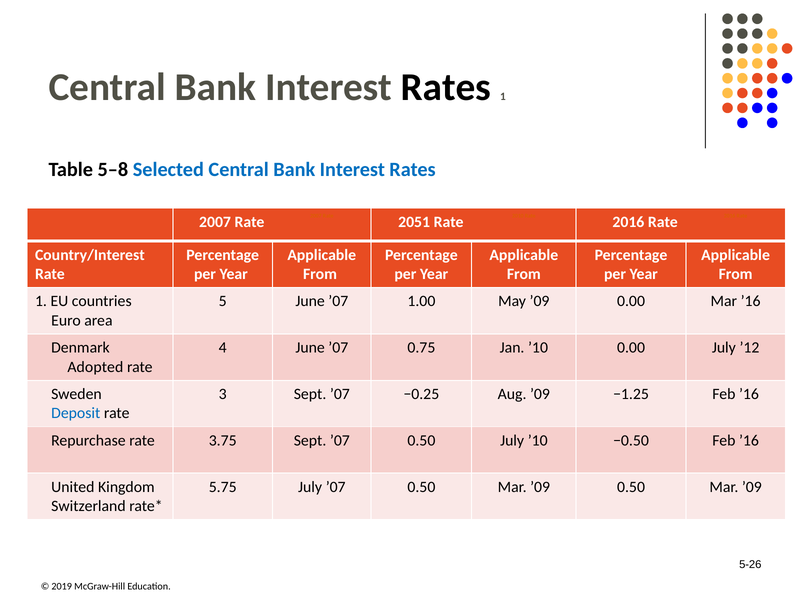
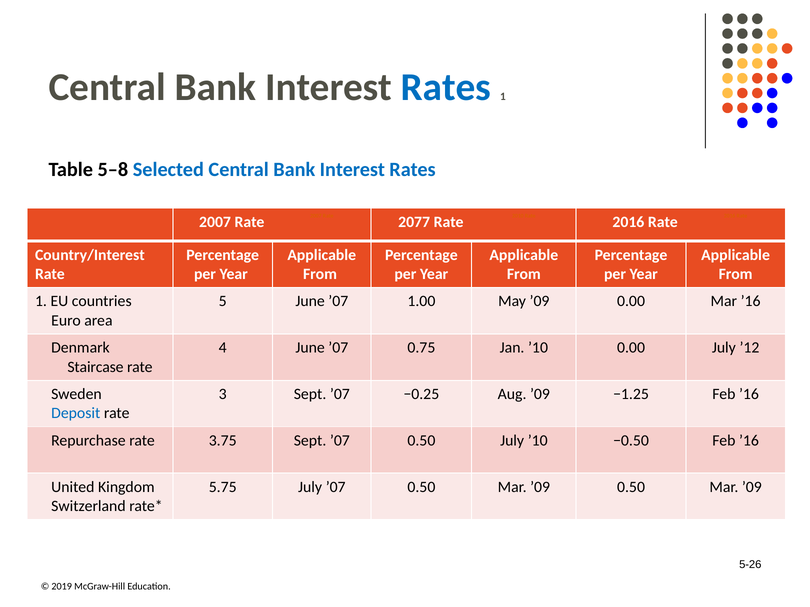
Rates colour: black -> blue (446, 87)
2051: 2051 -> 2077 (414, 222)
Adopted: Adopted -> Staircase (95, 367)
